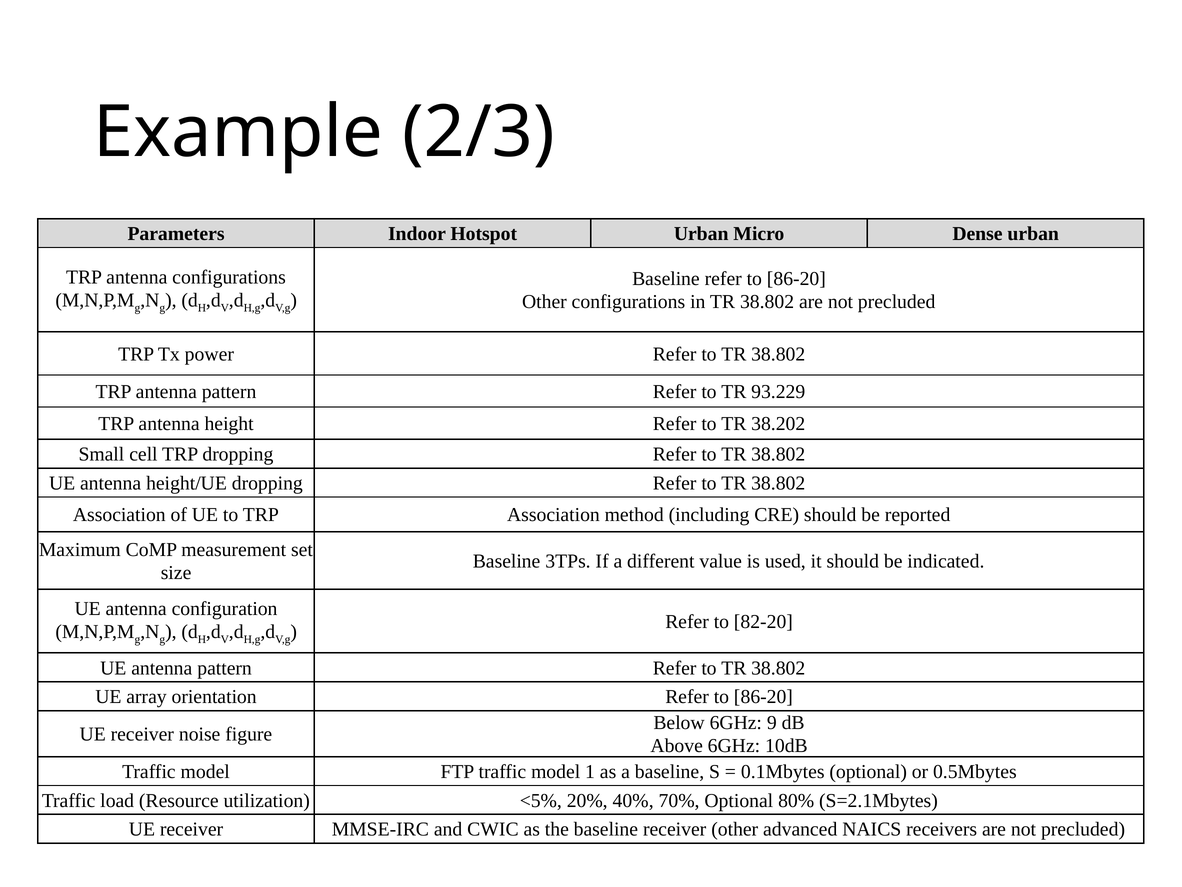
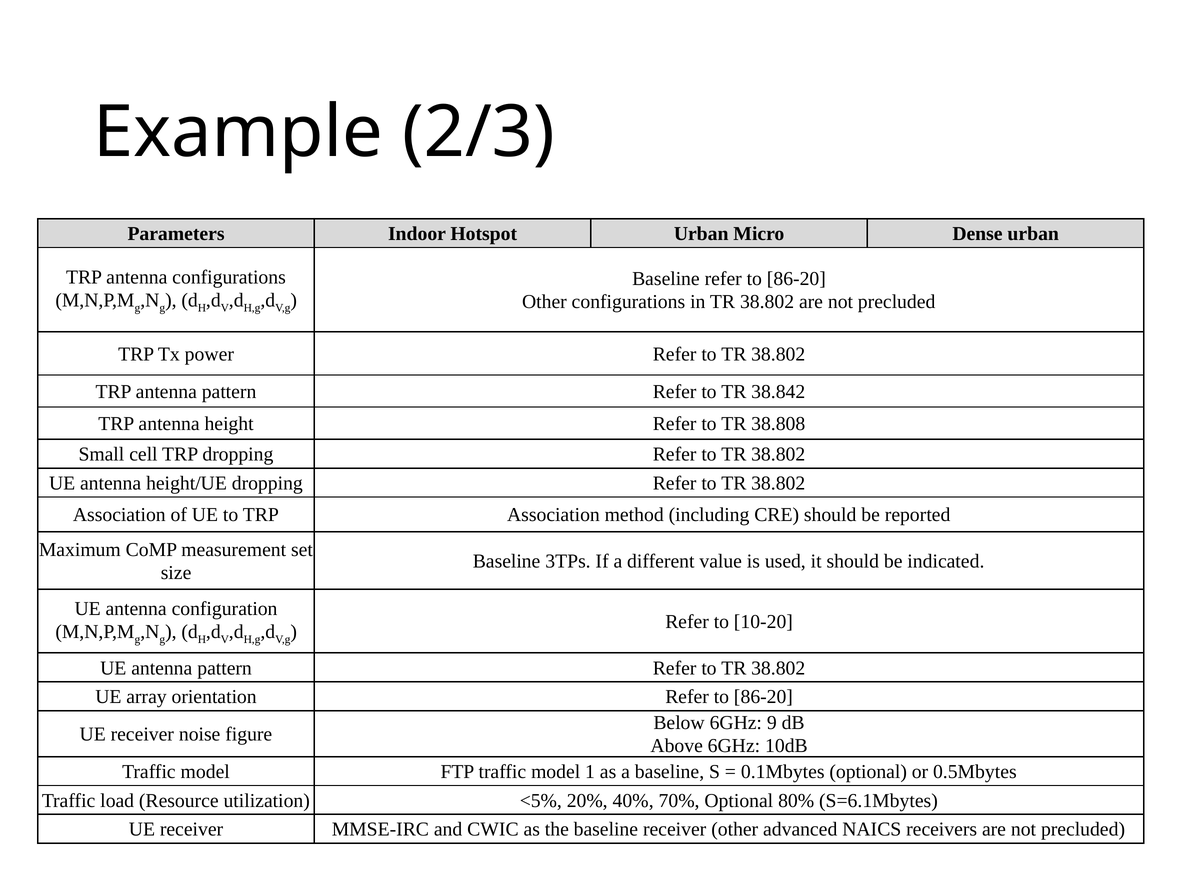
93.229: 93.229 -> 38.842 (778, 391)
38.202: 38.202 -> 38.808 (778, 424)
82-20: 82-20 -> 10-20 (763, 621)
S=2.1Mbytes: S=2.1Mbytes -> S=6.1Mbytes (878, 800)
